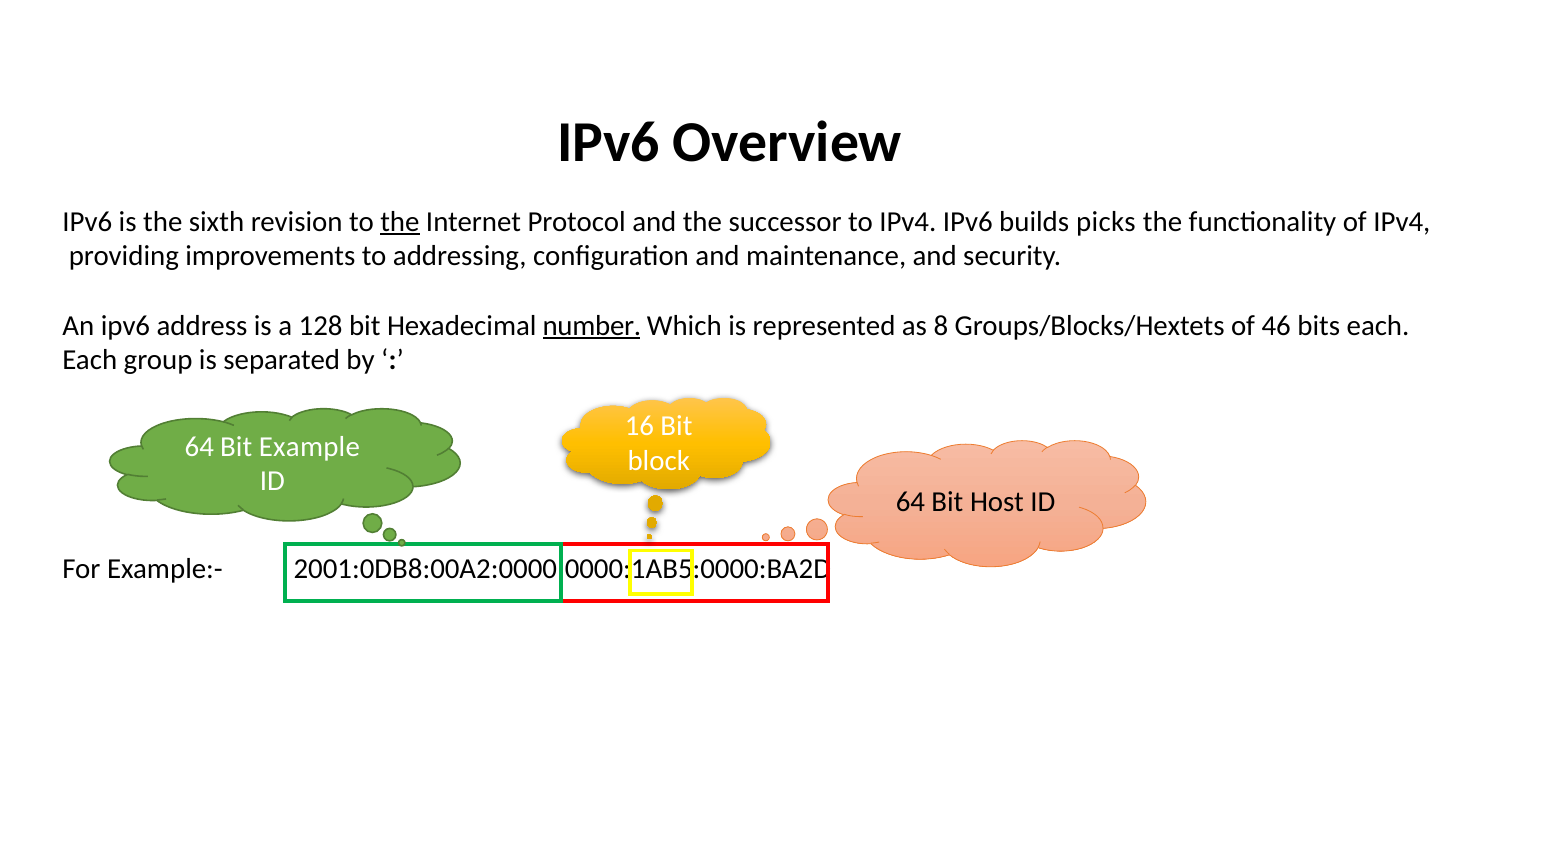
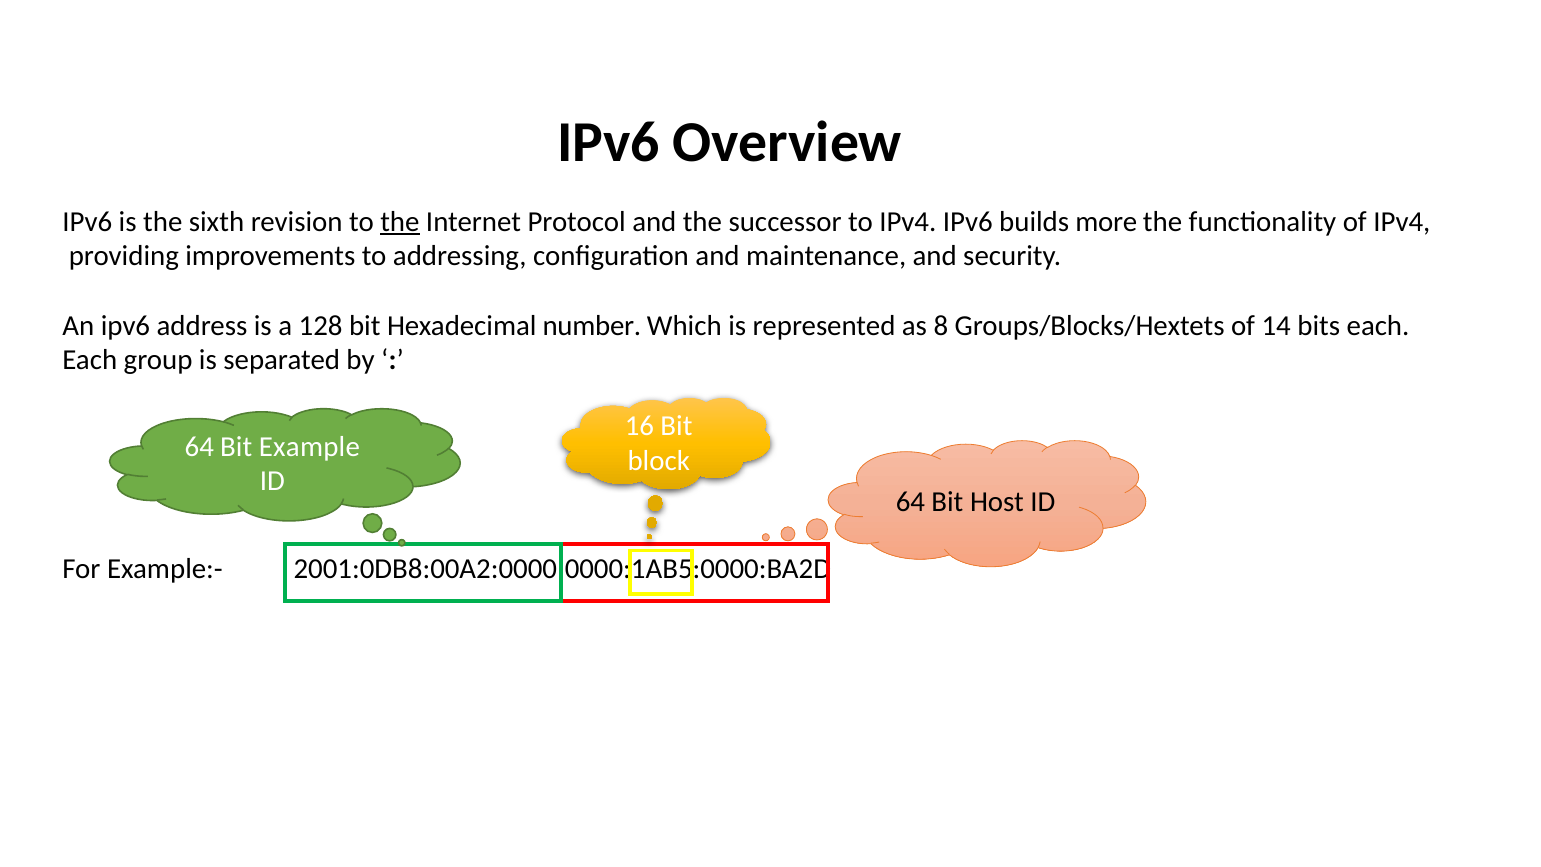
picks: picks -> more (1106, 222)
number underline: present -> none (592, 326)
46: 46 -> 14 (1276, 326)
